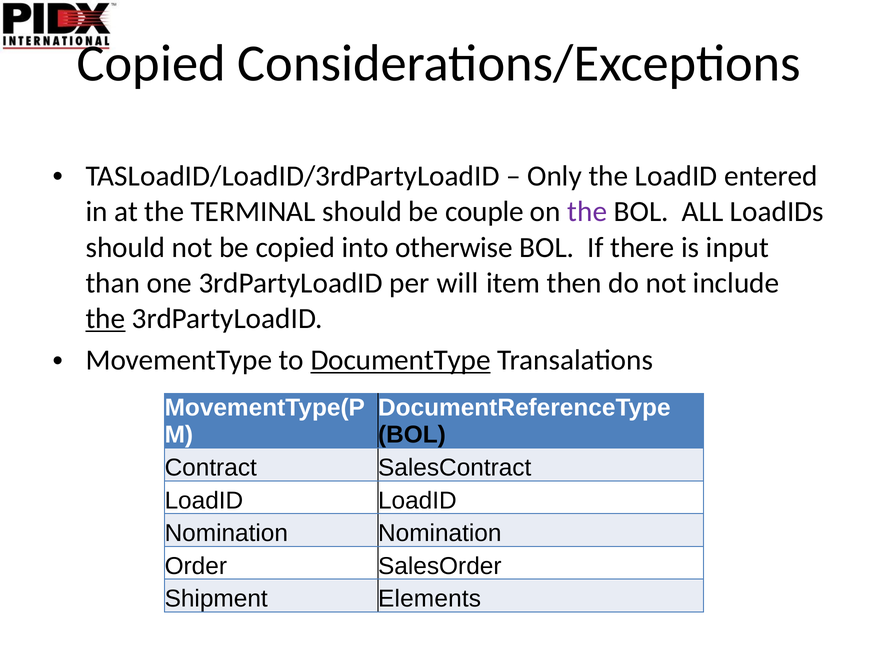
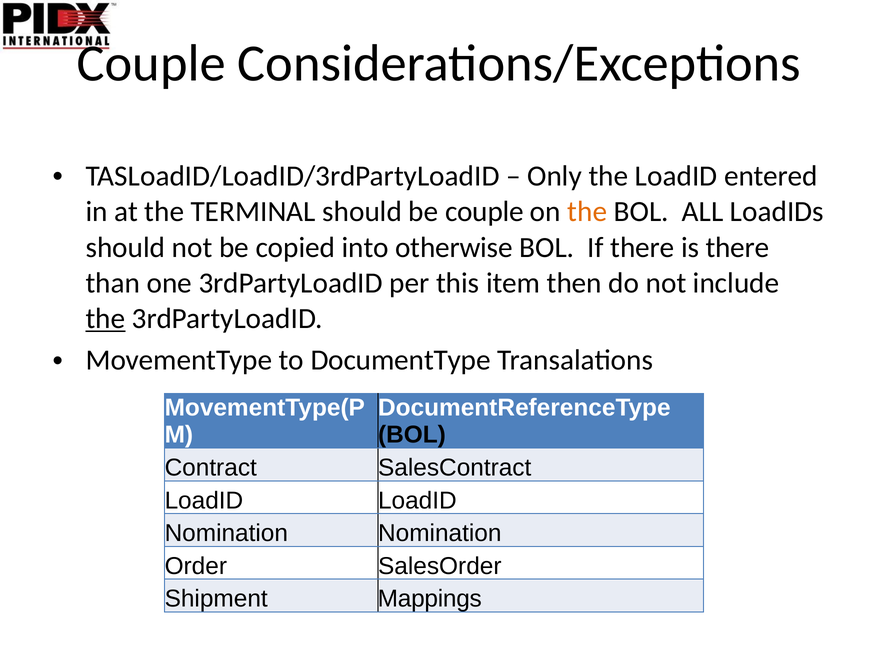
Copied: Copied -> Couple (151, 63)
the colour: purple -> orange (587, 212)
is input: input -> there (737, 248)
will: will -> this (458, 283)
DocumentType underline: present -> none (401, 361)
Elements: Elements -> Mappings (430, 599)
